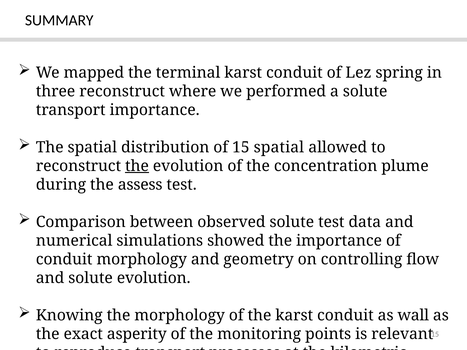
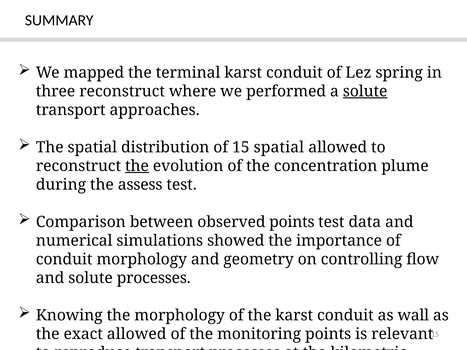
solute underline: none -> present (365, 91)
transport importance: importance -> approaches (155, 110)
observed solute: solute -> points (292, 222)
solute evolution: evolution -> processes (154, 278)
exact asperity: asperity -> allowed (137, 334)
